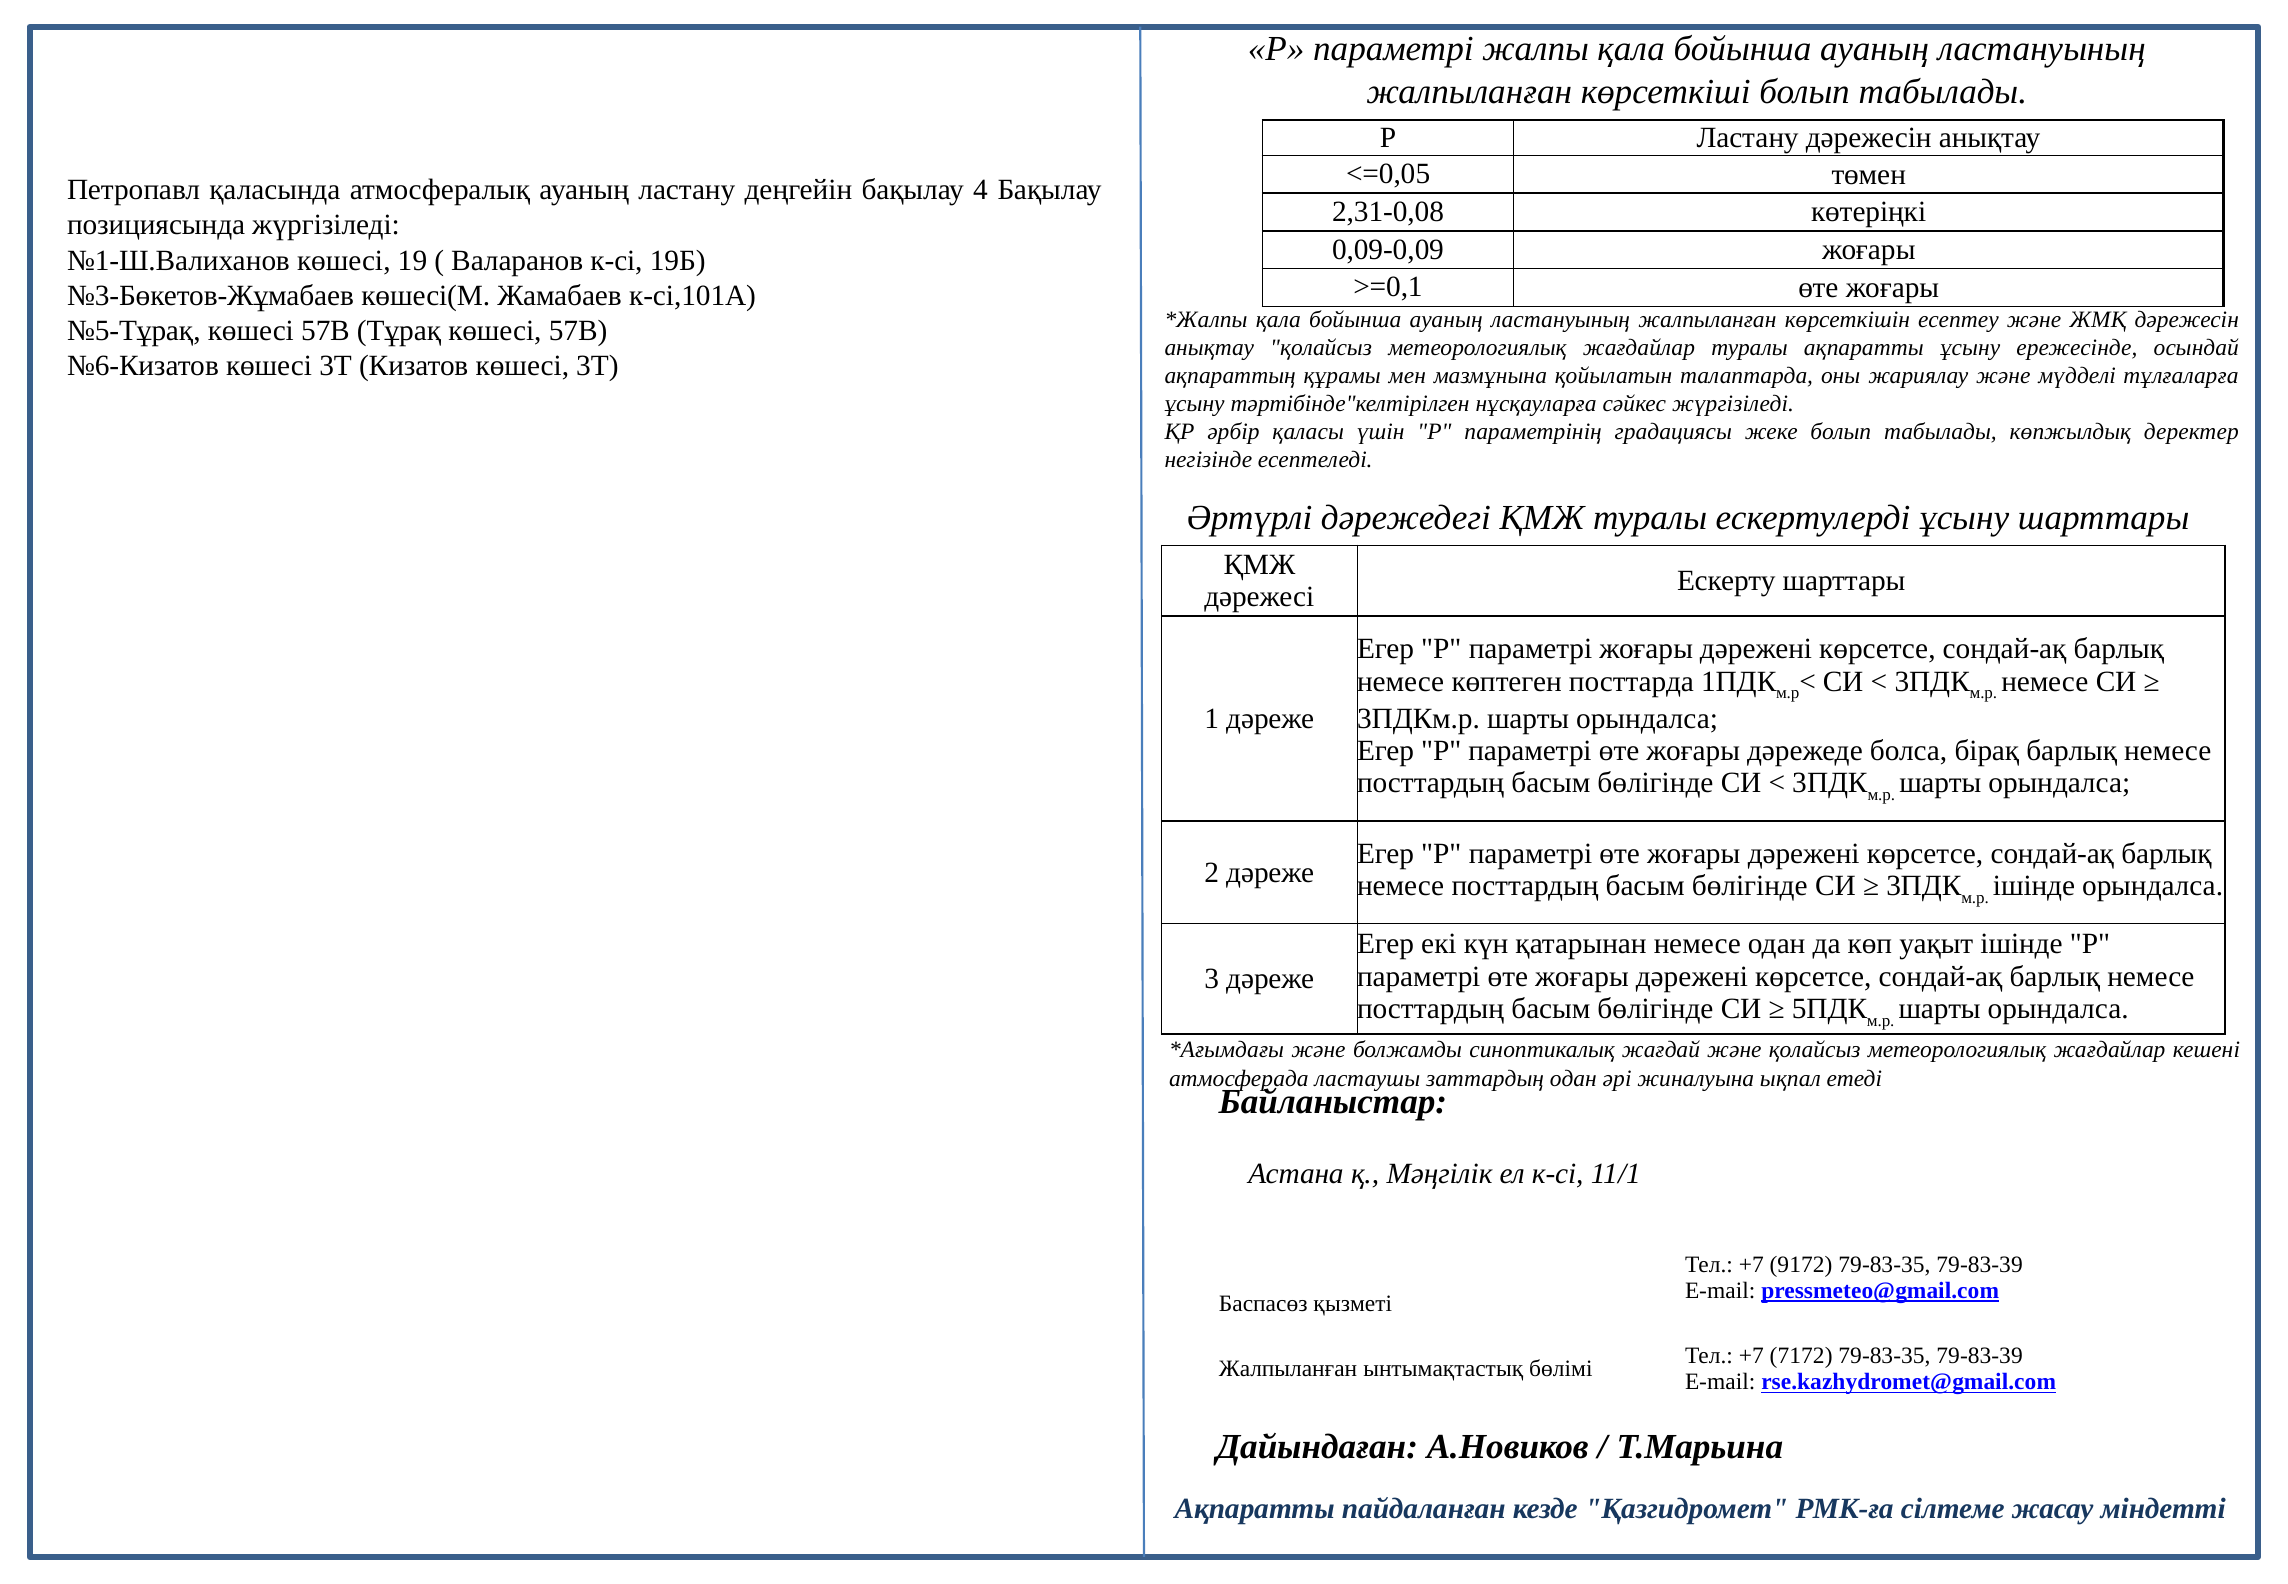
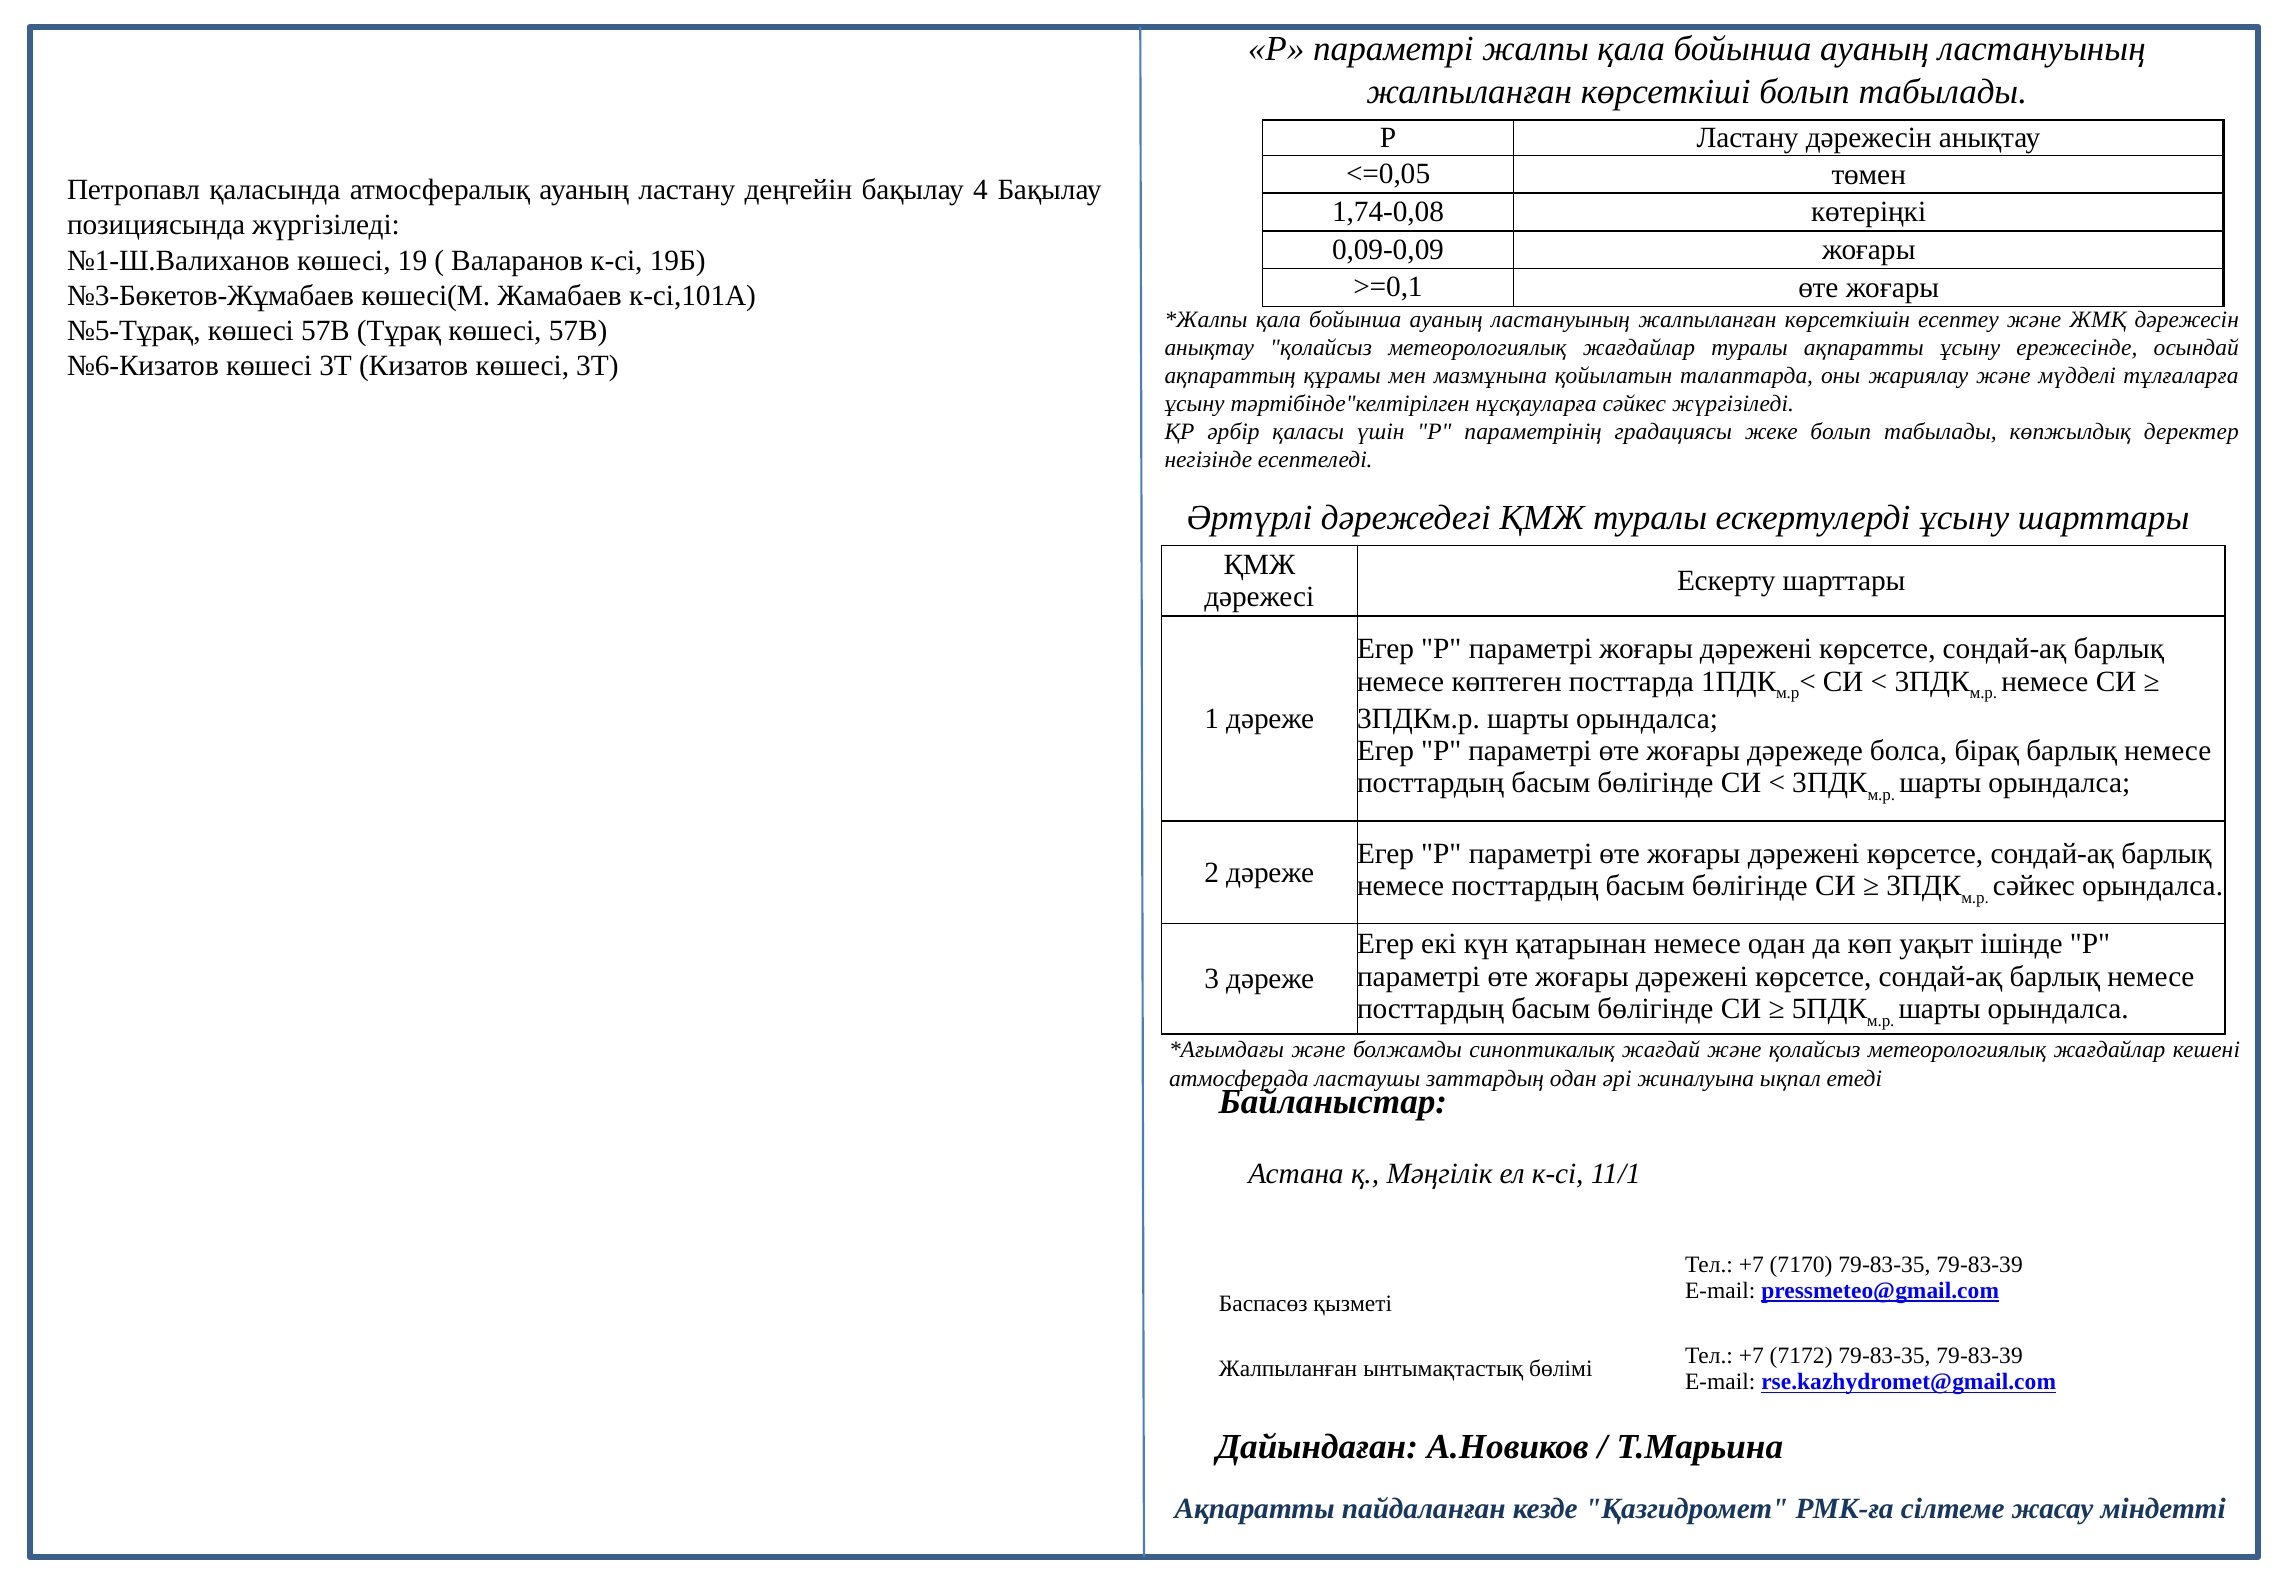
2,31-0,08: 2,31-0,08 -> 1,74-0,08 (1388, 212)
ішінде: ішінде -> сәйкес (2034, 886)
9172: 9172 -> 7170 (1801, 1265)
